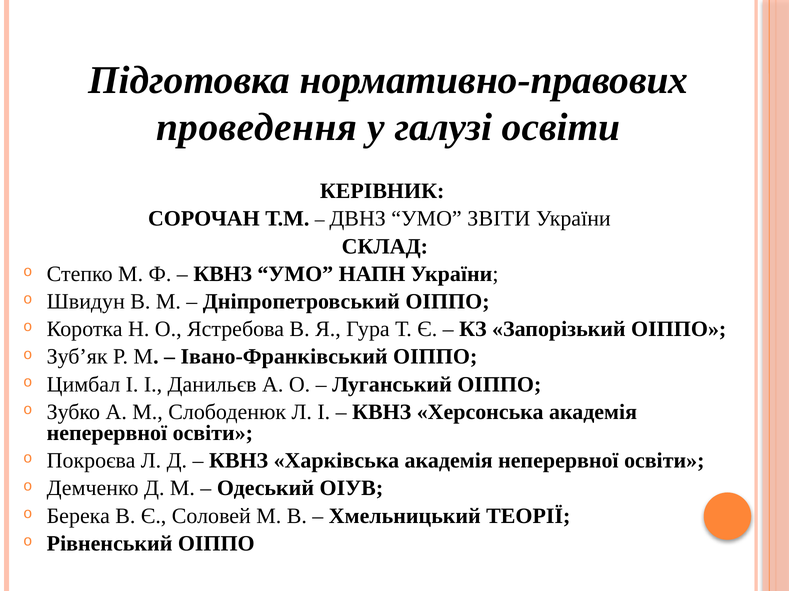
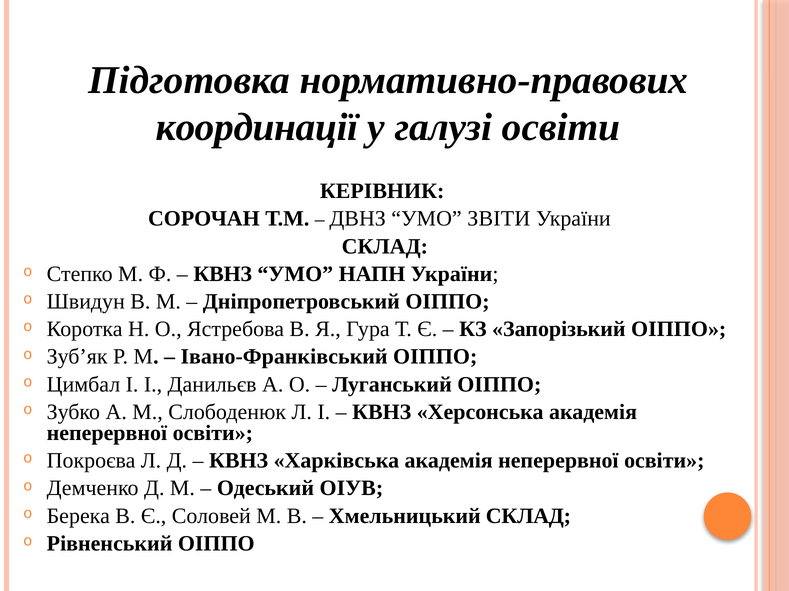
проведення: проведення -> координації (257, 128)
Хмельницький ТЕОРІЇ: ТЕОРІЇ -> СКЛАД (528, 516)
